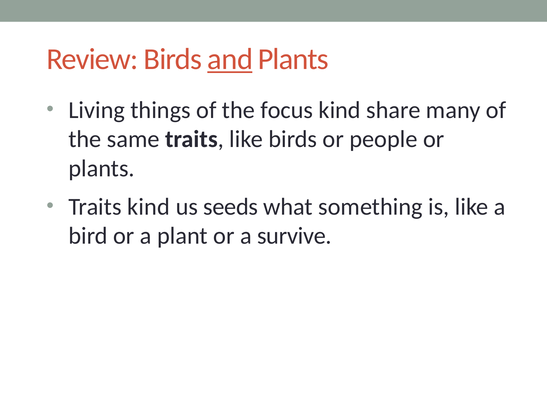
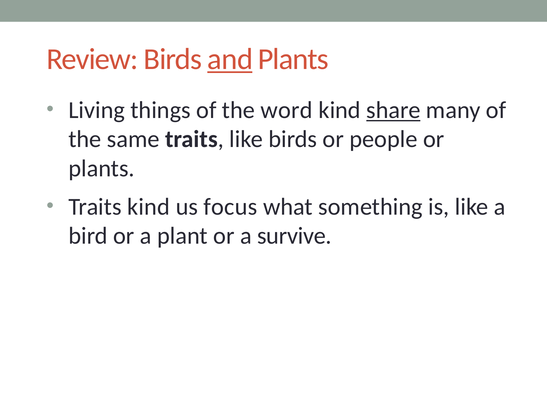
focus: focus -> word (287, 110)
share underline: none -> present (393, 110)
seeds: seeds -> focus (230, 207)
